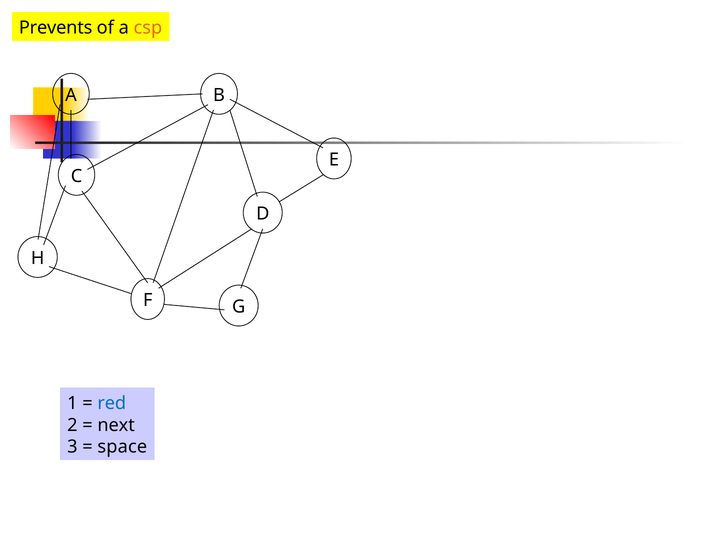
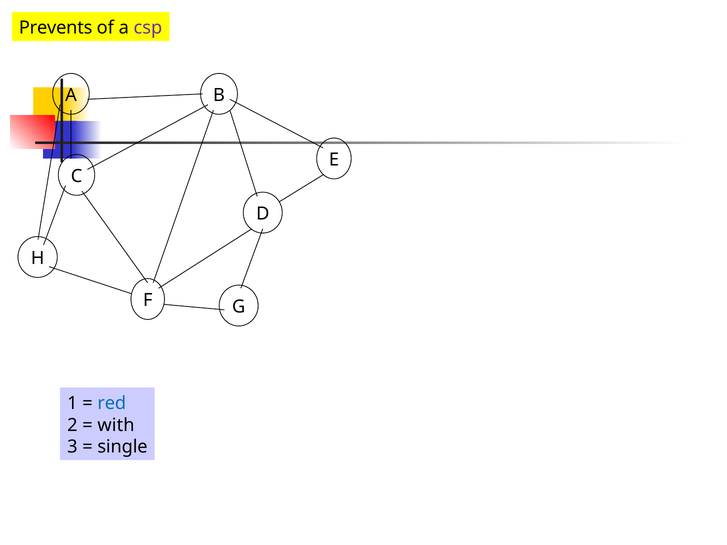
csp colour: orange -> purple (148, 28)
next: next -> with (116, 425)
space: space -> single (122, 447)
